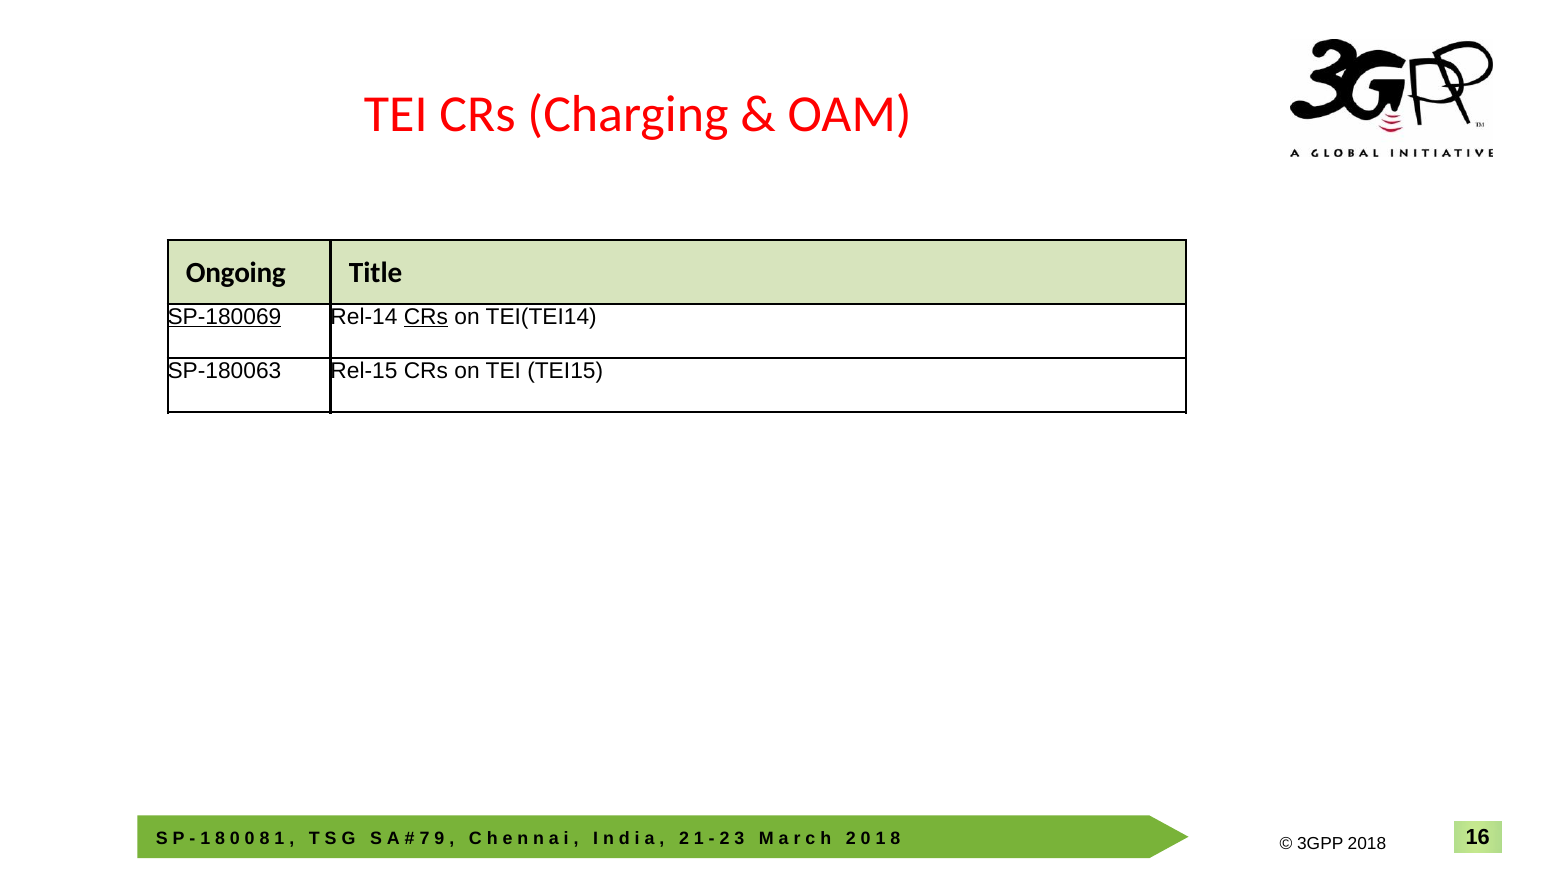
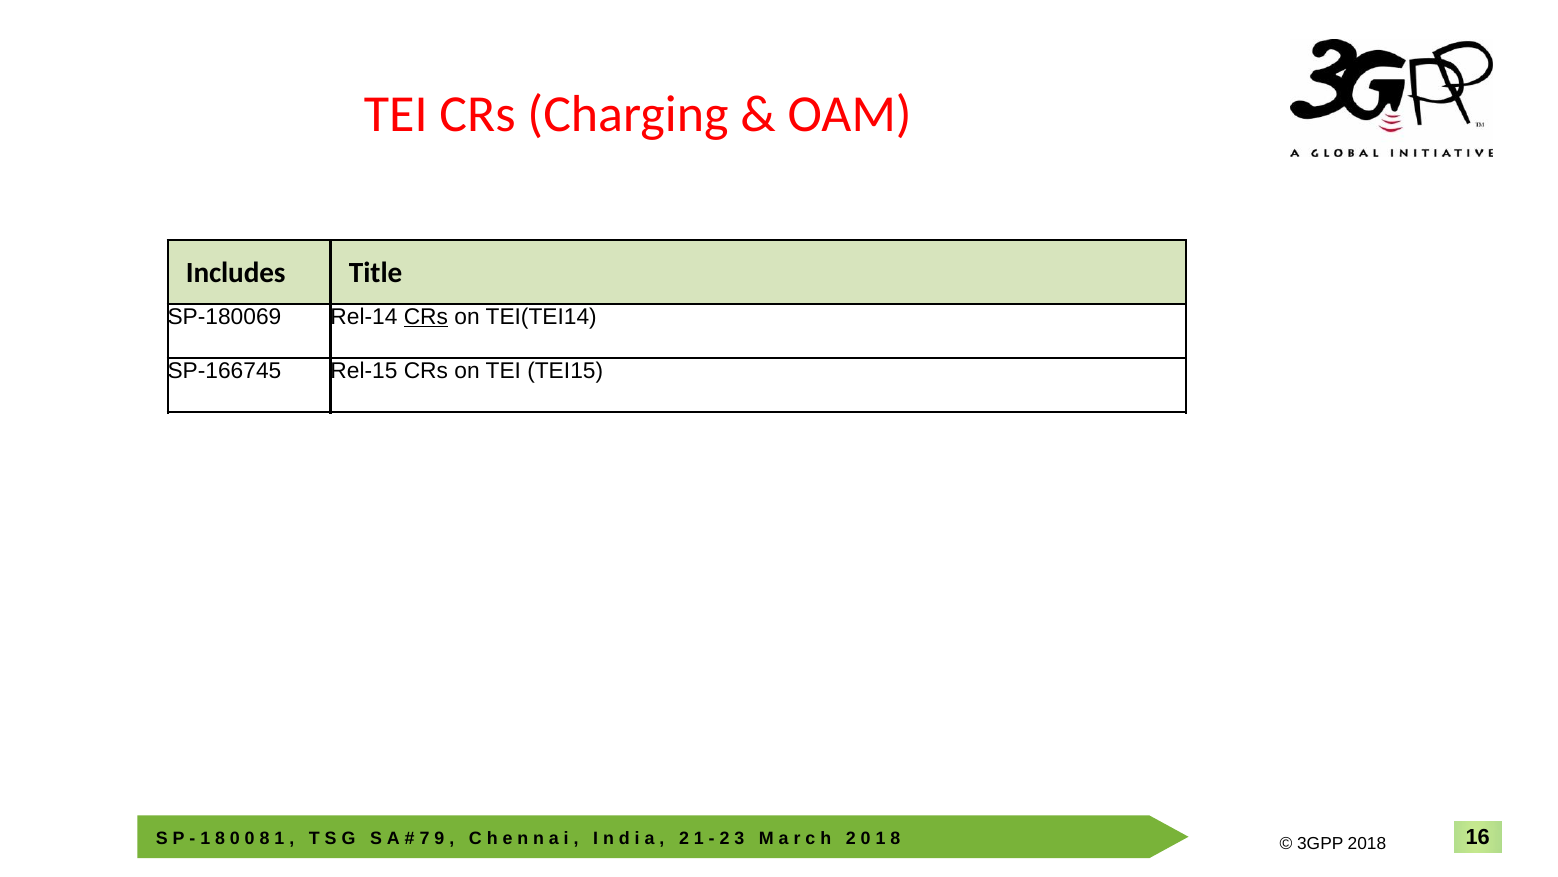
Ongoing: Ongoing -> Includes (236, 272)
SP-180069 underline: present -> none (224, 317)
SP-180063: SP-180063 -> SP-166745 (224, 371)
